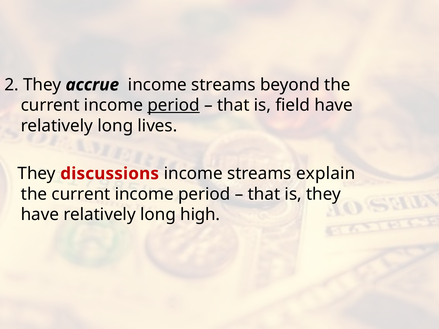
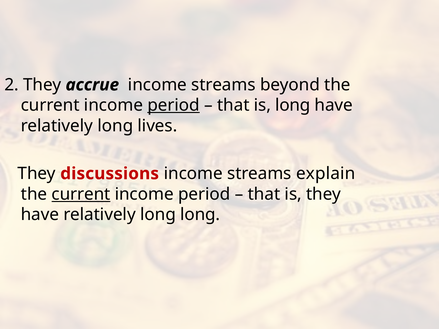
is field: field -> long (293, 105)
current underline: none -> present (81, 194)
long high: high -> long (200, 215)
